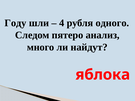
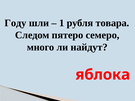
4: 4 -> 1 (62, 23)
одного: одного -> товара (112, 23)
анализ: анализ -> семеро (103, 35)
